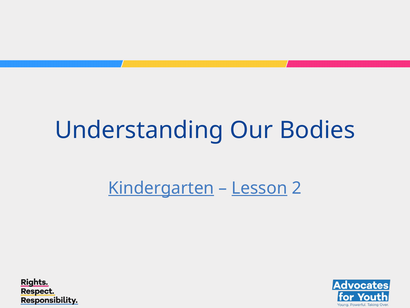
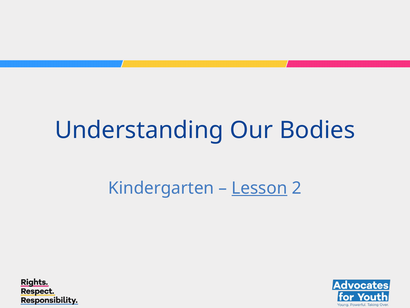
Kindergarten underline: present -> none (161, 188)
